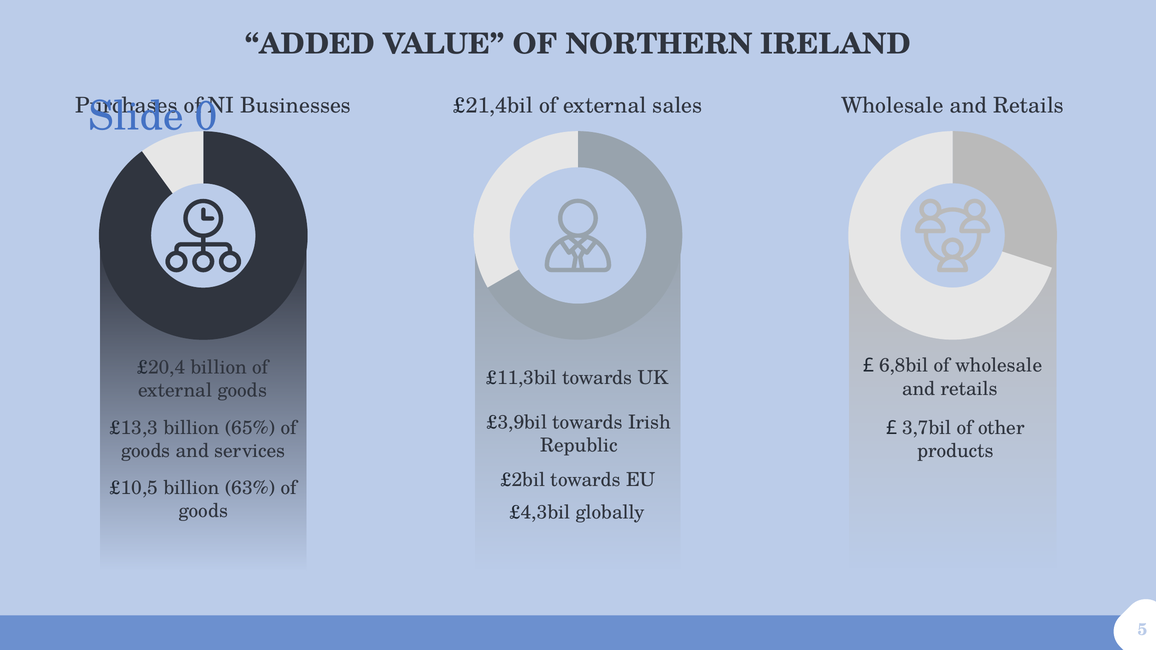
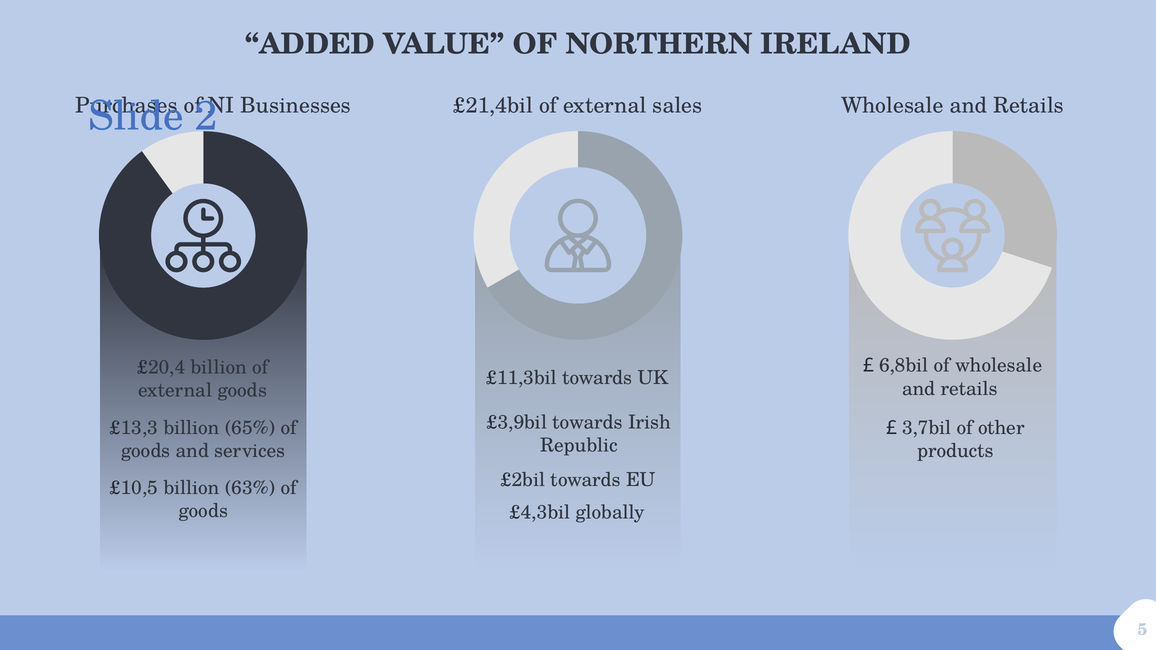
0: 0 -> 2 (206, 116)
